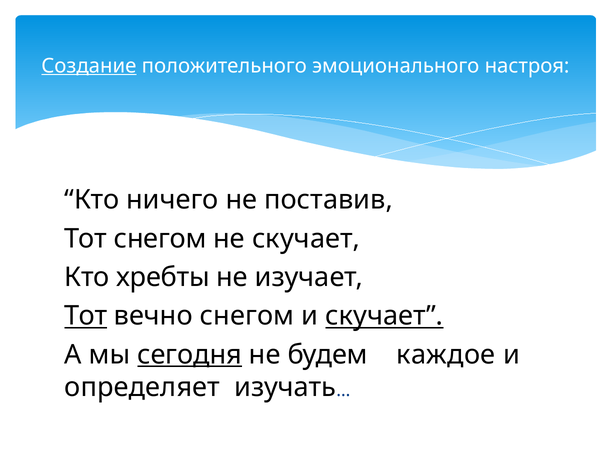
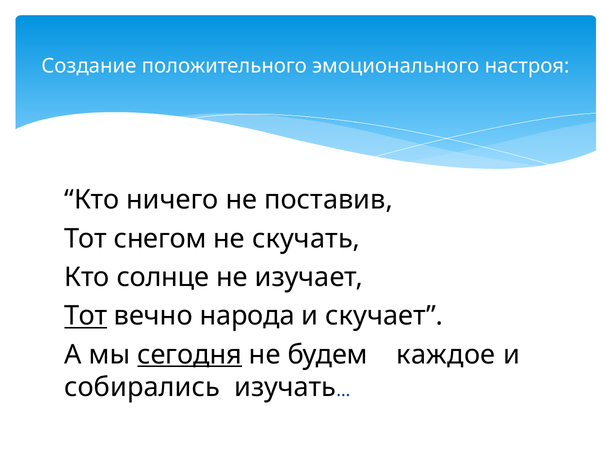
Создание underline: present -> none (89, 66)
не скучает: скучает -> скучать (306, 239)
хребты: хребты -> солнце (163, 277)
вечно снегом: снегом -> народа (247, 316)
скучает underline: present -> none (384, 316)
определяет: определяет -> собирались (142, 387)
